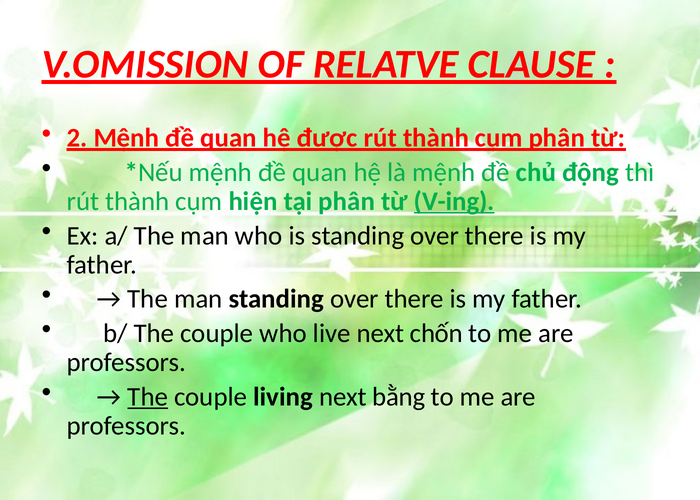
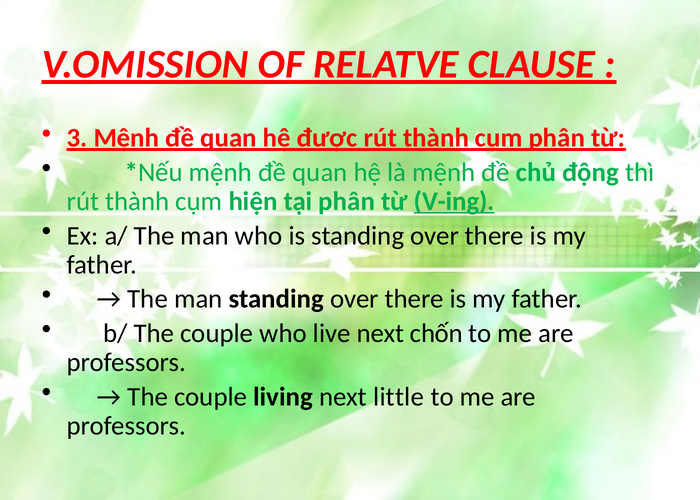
2: 2 -> 3 (77, 138)
The underline: present -> none (148, 397)
bằng: bằng -> little (399, 397)
